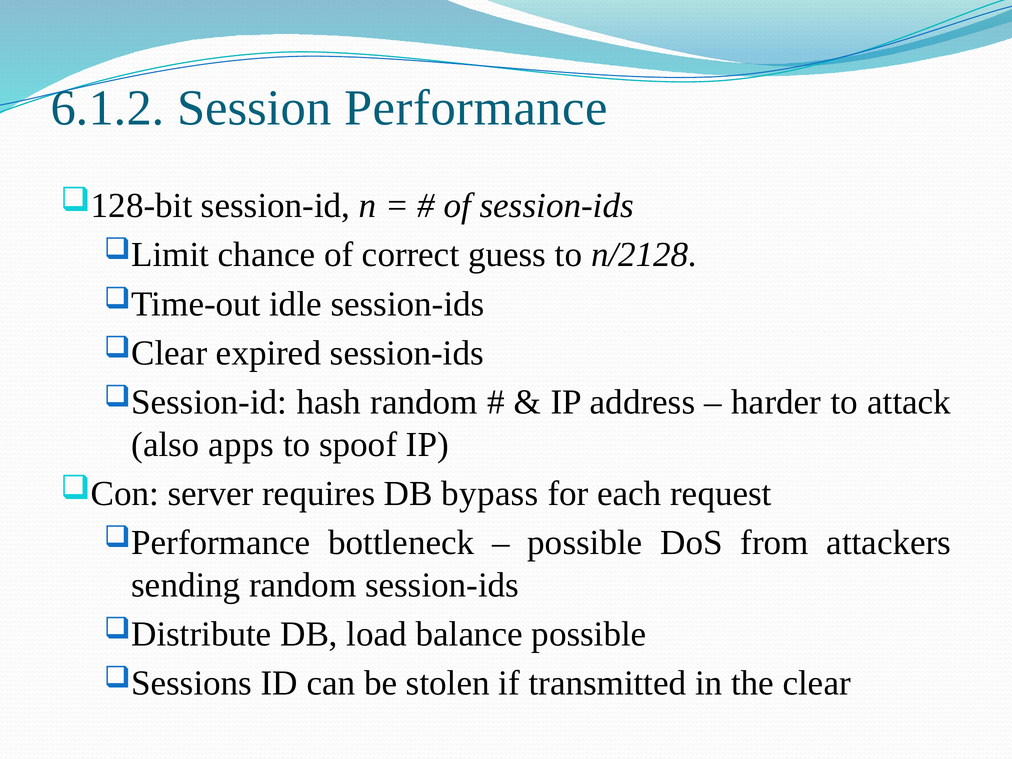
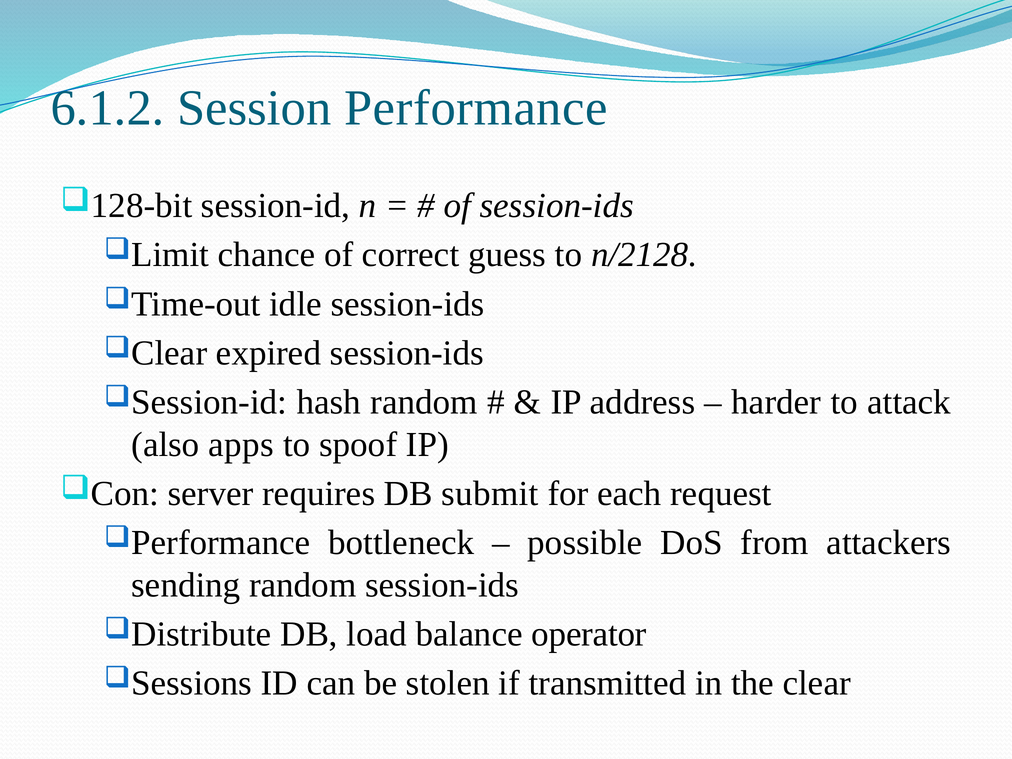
bypass: bypass -> submit (490, 494)
balance possible: possible -> operator (589, 634)
